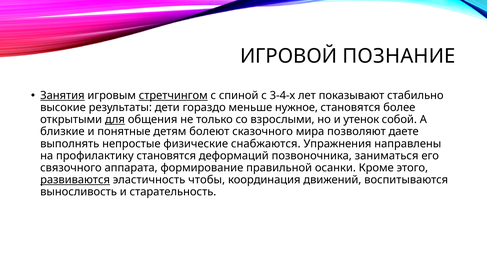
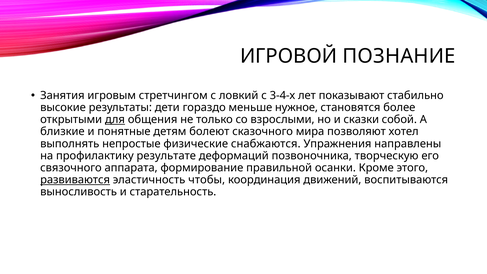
Занятия underline: present -> none (62, 95)
стретчингом underline: present -> none (173, 95)
спиной: спиной -> ловкий (239, 95)
утенок: утенок -> сказки (361, 120)
даете: даете -> хотел (404, 132)
профилактику становятся: становятся -> результате (166, 156)
заниматься: заниматься -> творческую (387, 156)
